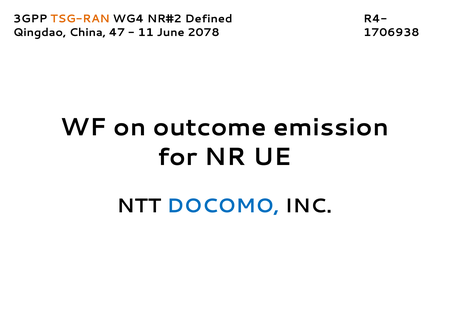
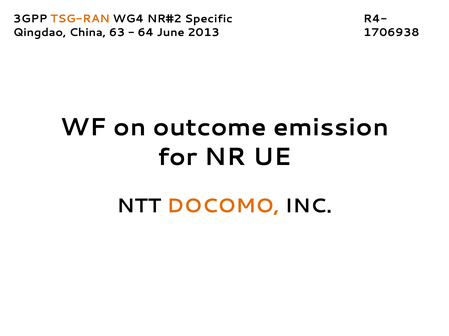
Defined: Defined -> Specific (209, 19)
47: 47 -> 63 (117, 32)
11: 11 -> 64 (146, 32)
2078: 2078 -> 2013 (204, 32)
DOCOMO colour: blue -> orange (223, 206)
